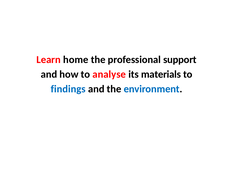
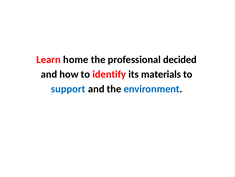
support: support -> decided (180, 59)
analyse: analyse -> identify (109, 74)
findings: findings -> support (68, 89)
